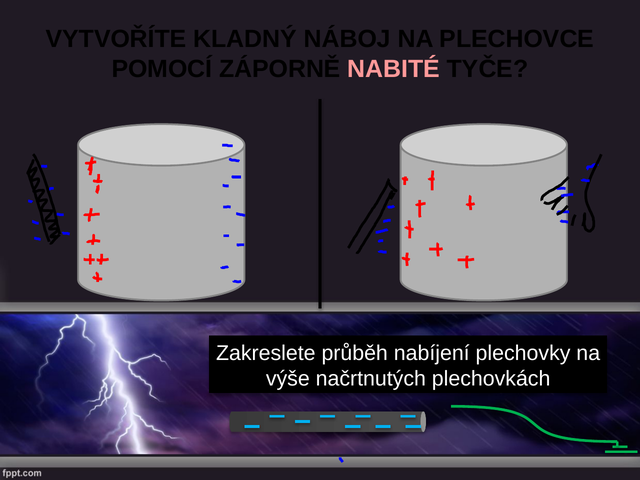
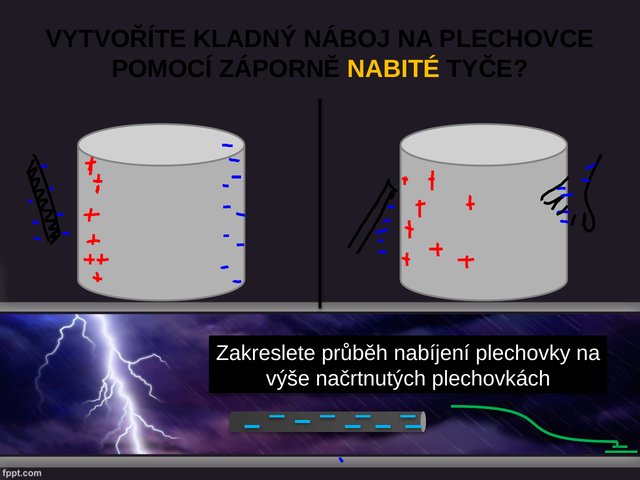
NABITÉ colour: pink -> yellow (394, 69)
